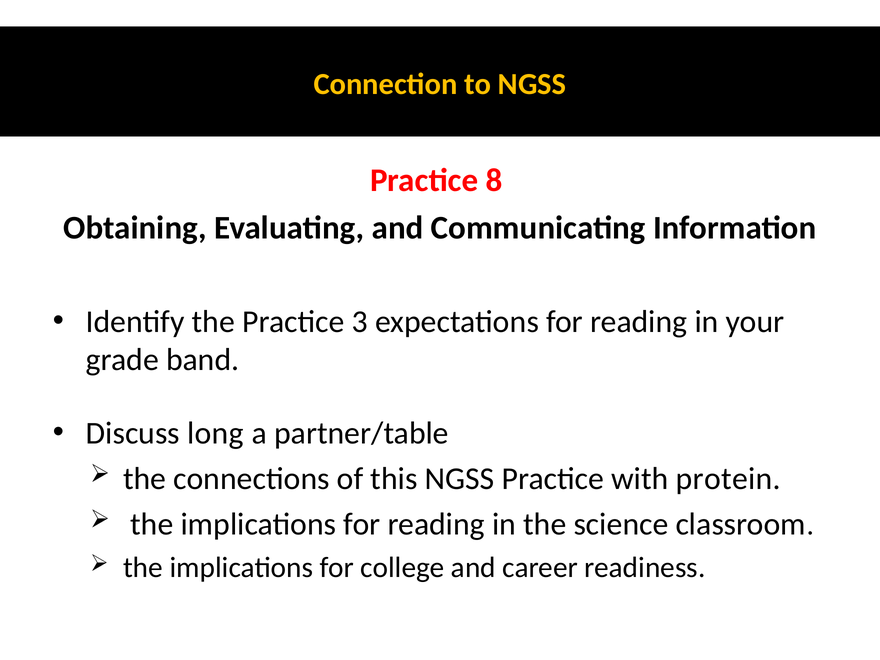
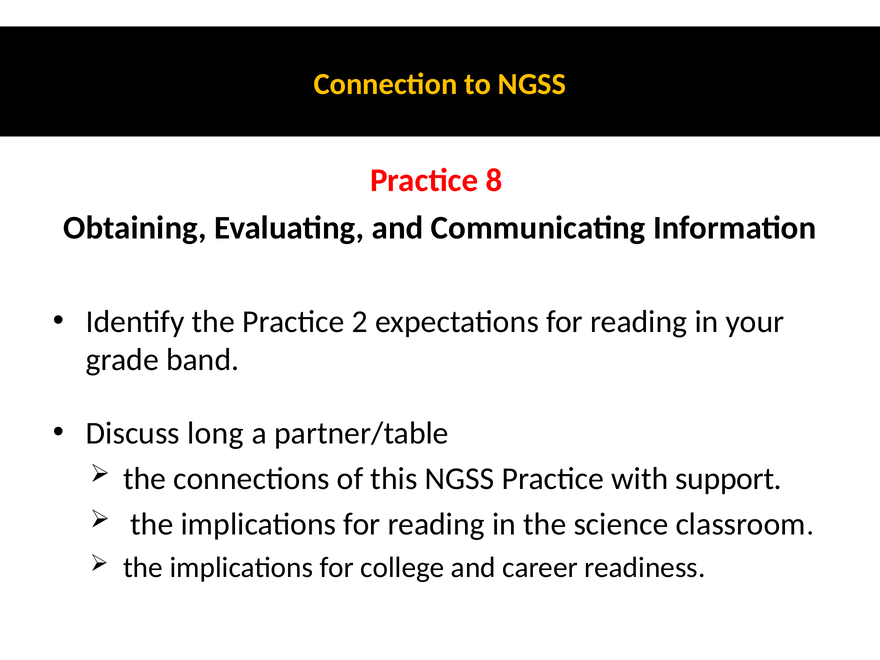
3: 3 -> 2 (360, 322)
protein: protein -> support (729, 479)
